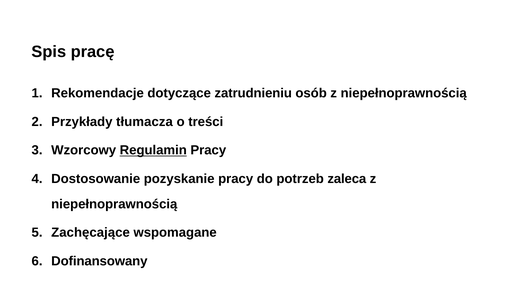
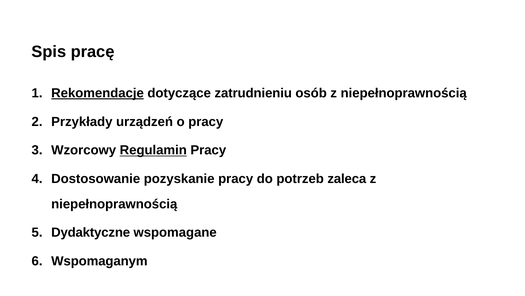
Rekomendacje underline: none -> present (98, 93)
tłumacza: tłumacza -> urządzeń (145, 121)
o treści: treści -> pracy (206, 121)
Zachęcające: Zachęcające -> Dydaktyczne (91, 232)
Dofinansowany: Dofinansowany -> Wspomaganym (99, 261)
